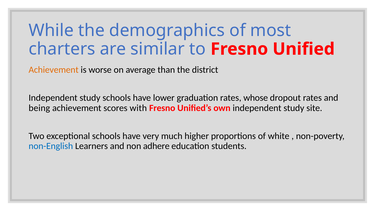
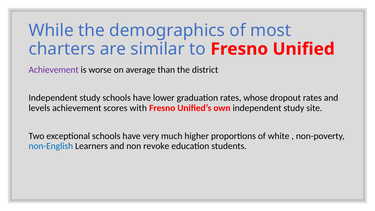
Achievement colour: orange -> purple (54, 70)
being: being -> levels (39, 108)
adhere: adhere -> revoke (156, 146)
